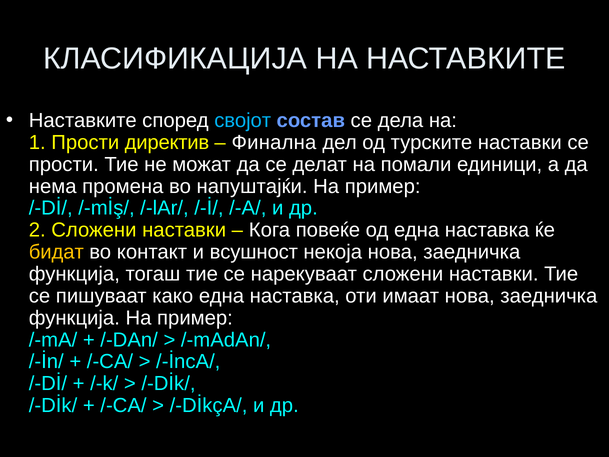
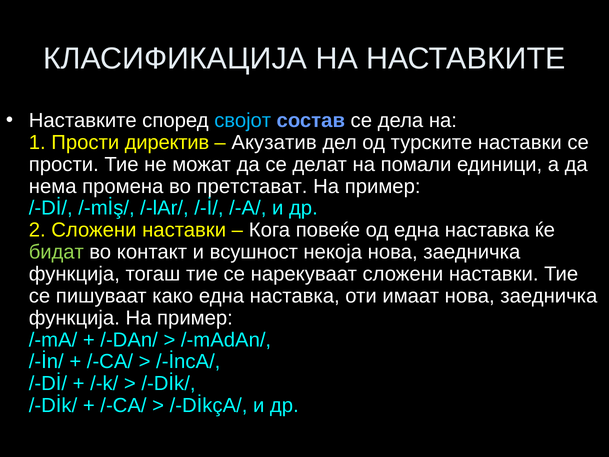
Финална: Финална -> Акузатив (274, 142)
напуштајќи: напуштајќи -> претстават (252, 186)
бидат colour: yellow -> light green (56, 252)
